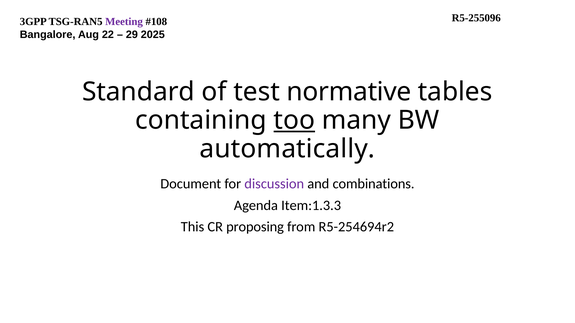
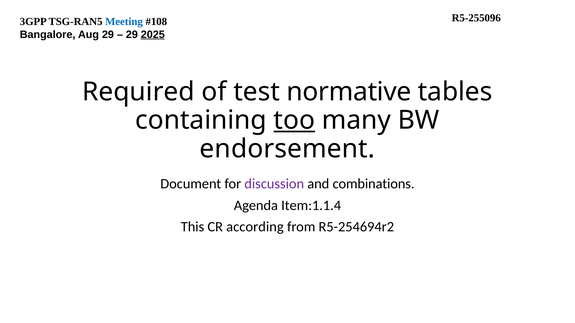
Meeting colour: purple -> blue (124, 22)
Aug 22: 22 -> 29 (108, 35)
2025 underline: none -> present (153, 35)
Standard: Standard -> Required (138, 92)
automatically: automatically -> endorsement (287, 149)
Item:1.3.3: Item:1.3.3 -> Item:1.1.4 (311, 206)
proposing: proposing -> according (255, 227)
